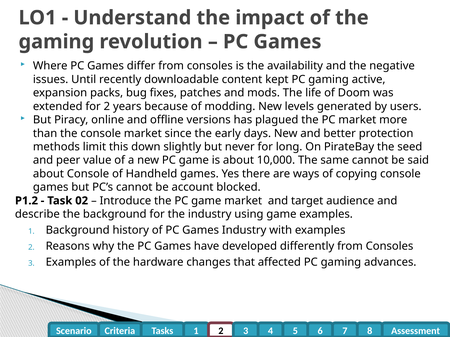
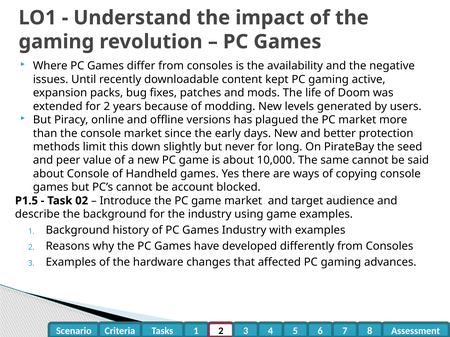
P1.2: P1.2 -> P1.5 (26, 201)
